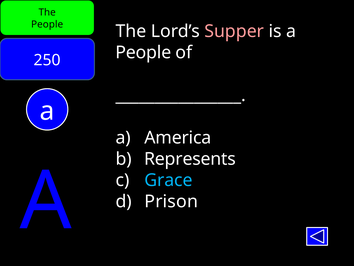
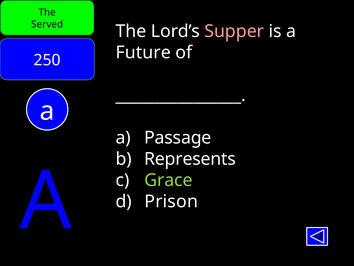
People: People -> Served (47, 24)
People: People -> Future (143, 53)
America: America -> Passage (178, 137)
Grace colour: light blue -> light green (168, 180)
